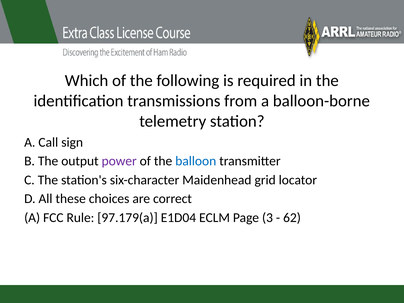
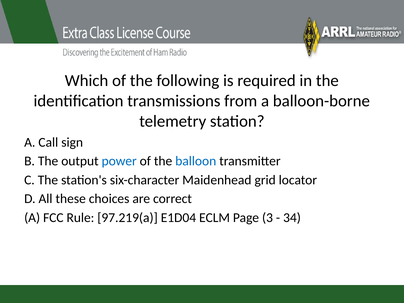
power colour: purple -> blue (119, 161)
97.179(a: 97.179(a -> 97.219(a (128, 218)
62: 62 -> 34 (292, 218)
